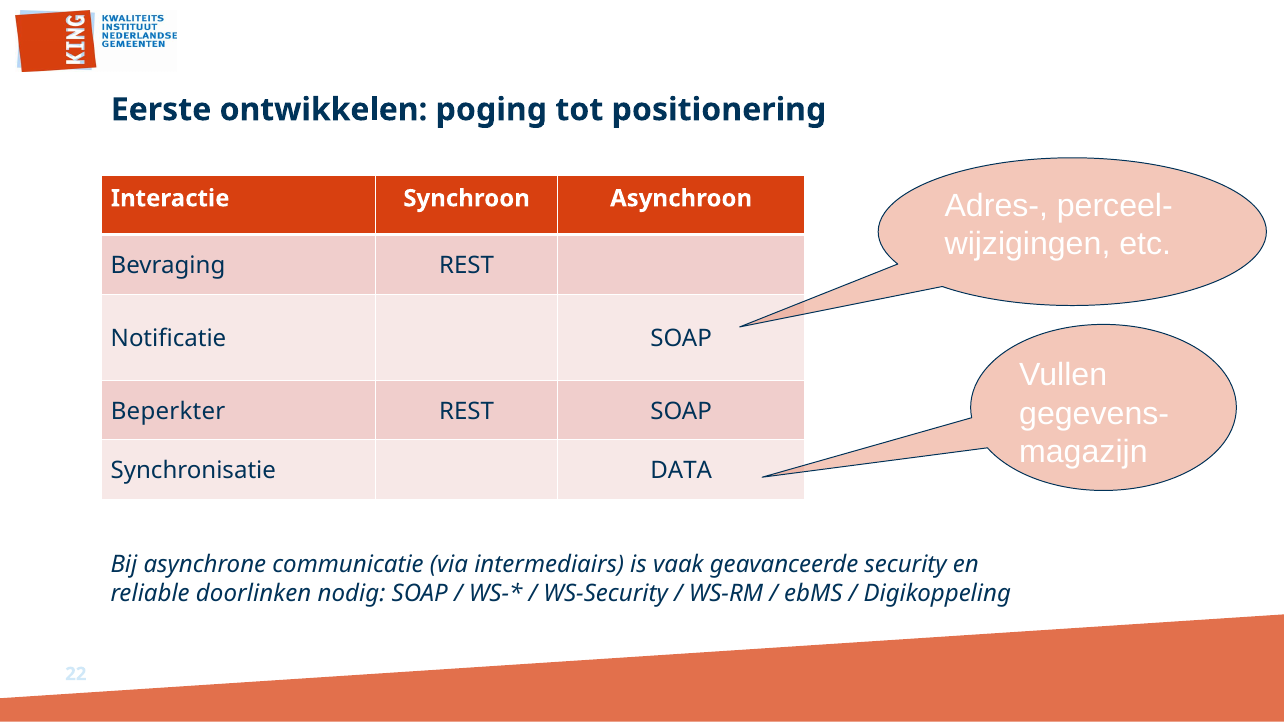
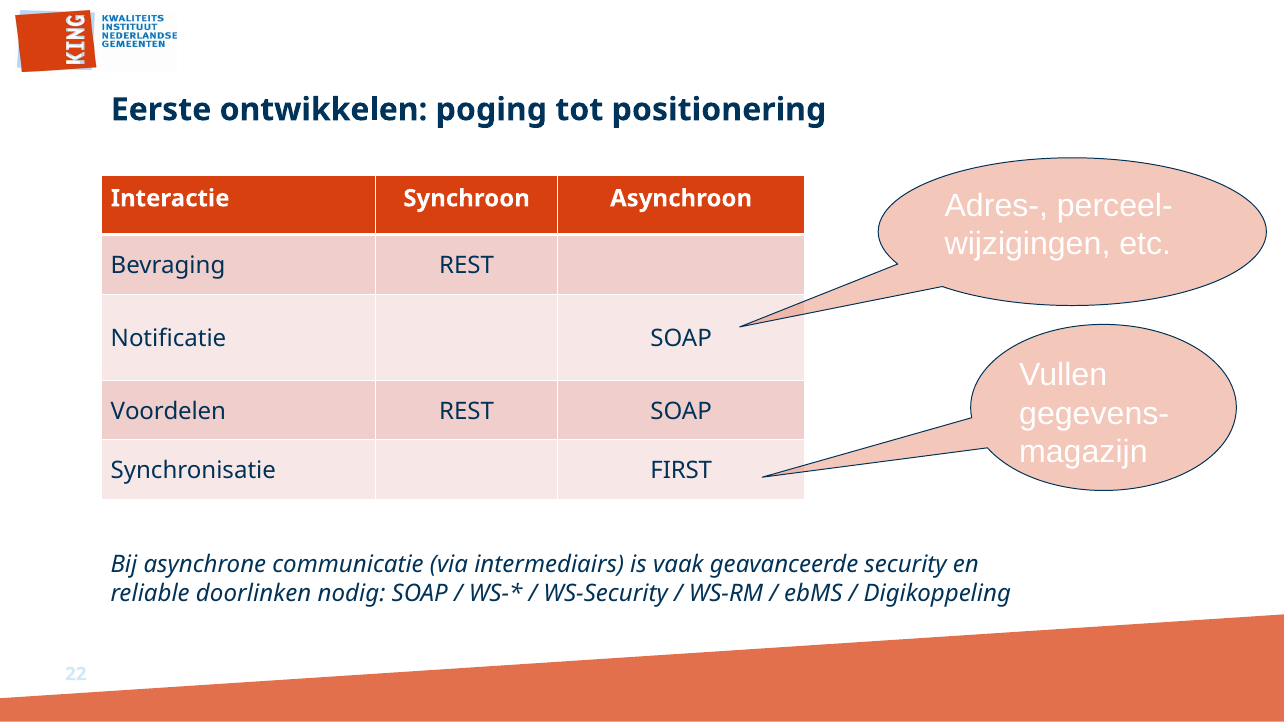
Beperkter: Beperkter -> Voordelen (168, 411)
DATA: DATA -> FIRST (681, 471)
